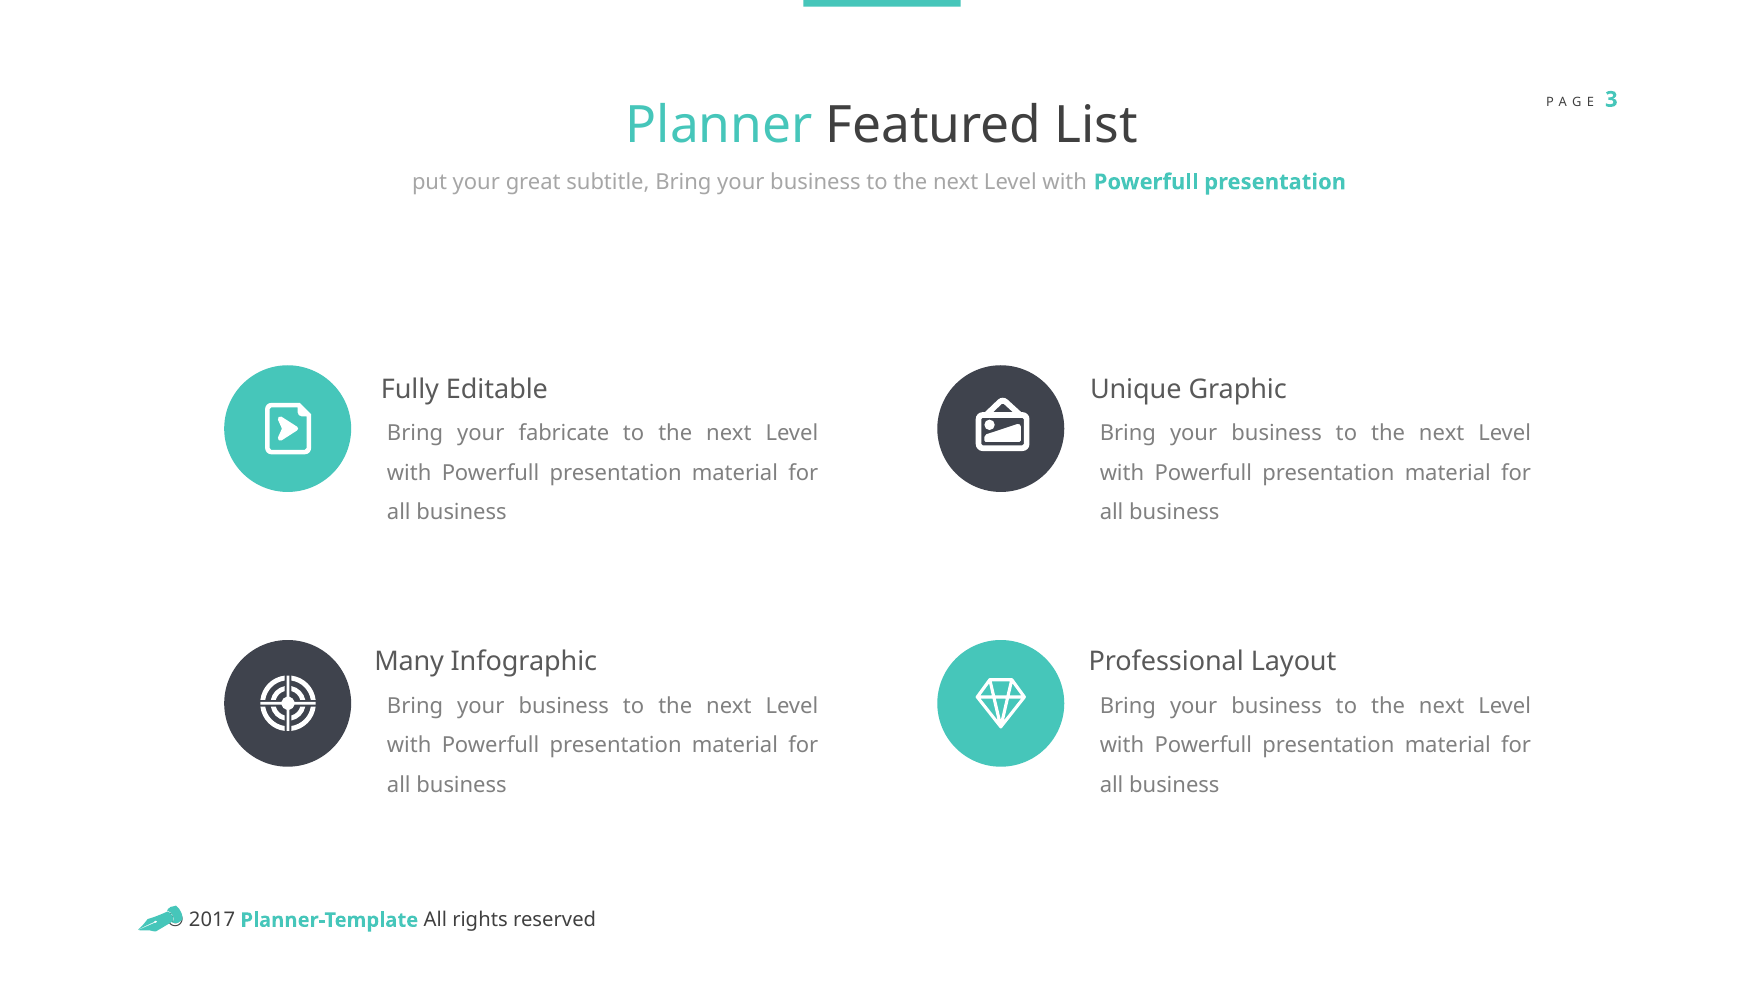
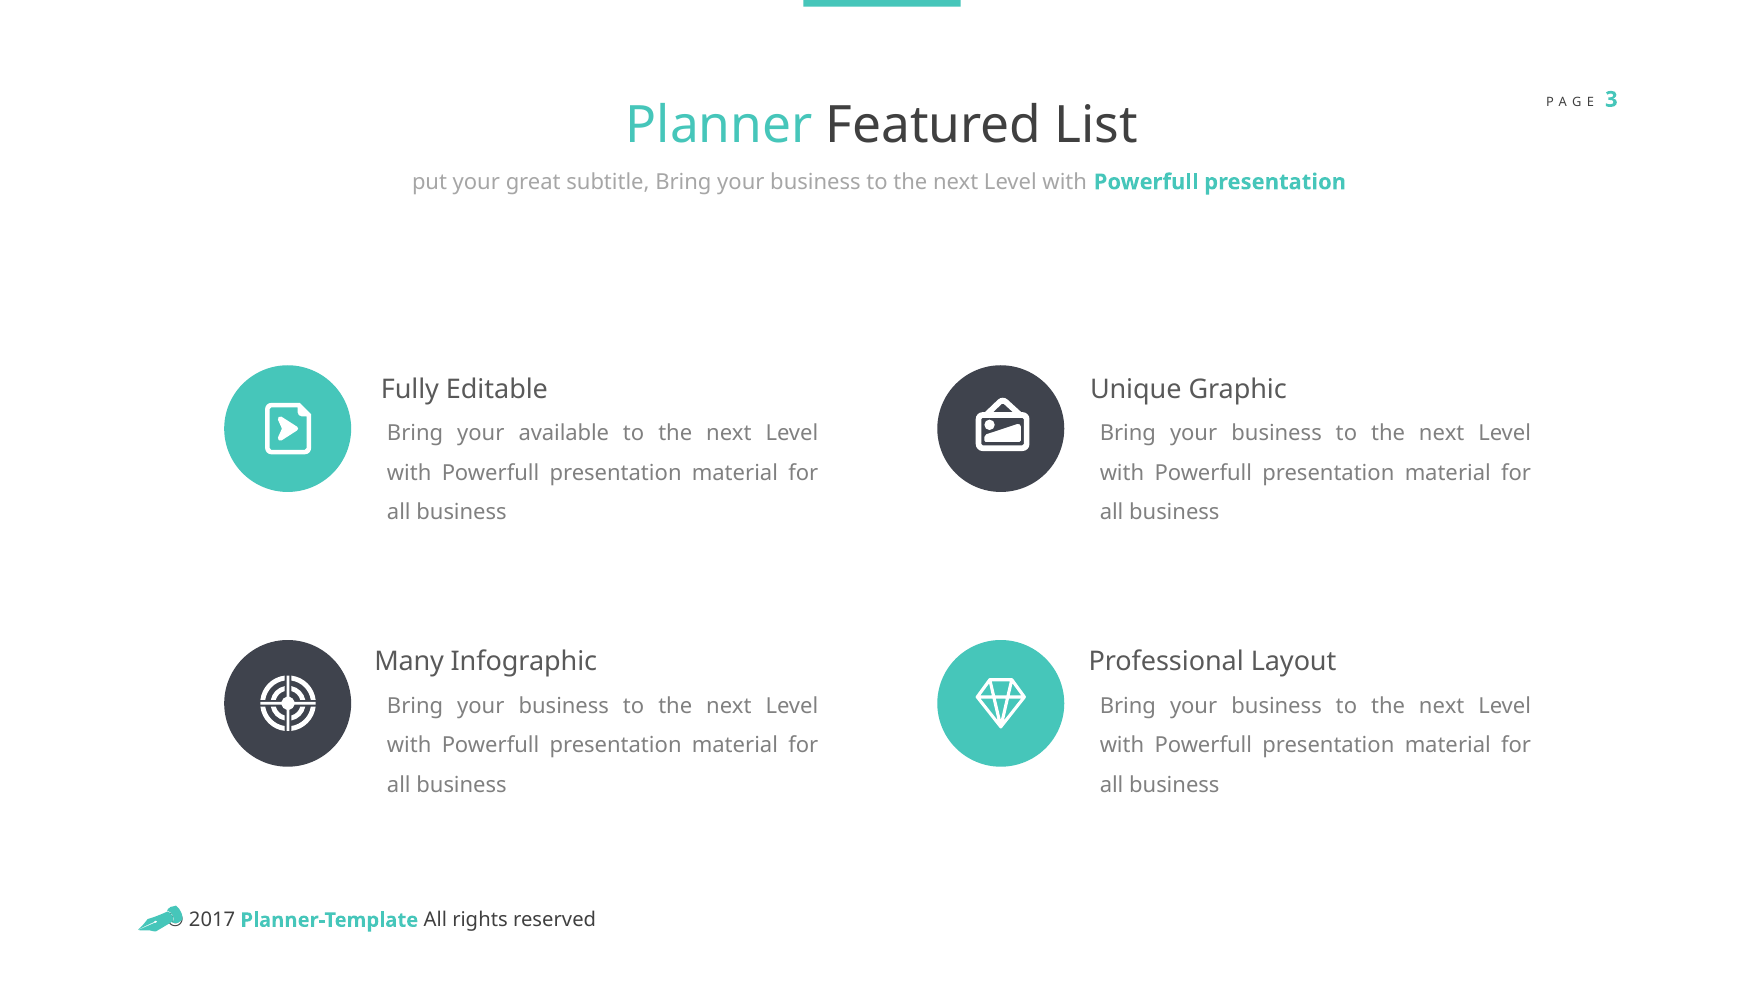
fabricate: fabricate -> available (564, 433)
